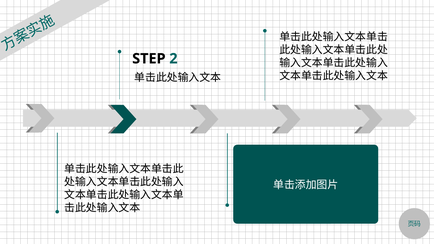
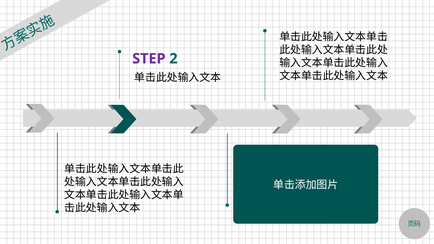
STEP colour: black -> purple (149, 59)
